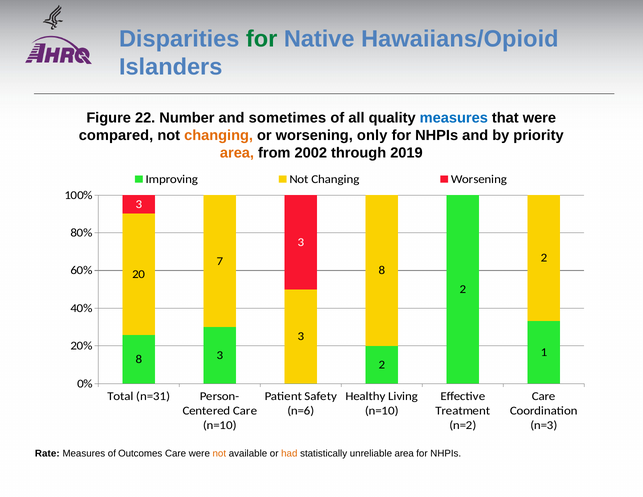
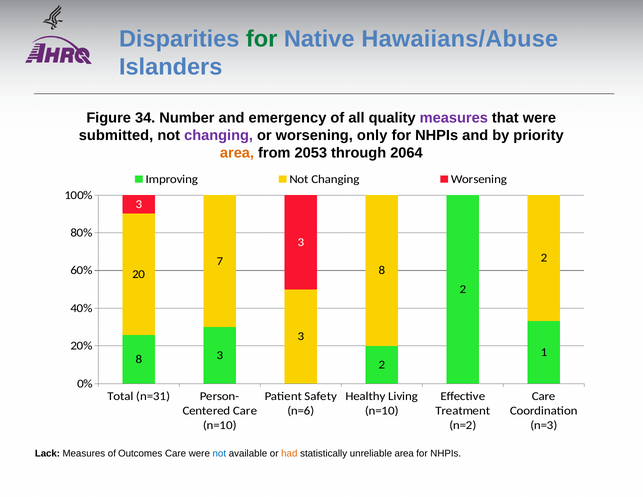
Hawaiians/Opioid: Hawaiians/Opioid -> Hawaiians/Abuse (460, 39)
22: 22 -> 34 (145, 118)
sometimes: sometimes -> emergency (287, 118)
measures colour: blue -> purple (454, 118)
compared: compared -> submitted (116, 135)
changing colour: orange -> purple (219, 135)
2002: 2002 -> 2053 (311, 153)
2019: 2019 -> 2064 (406, 153)
Rate: Rate -> Lack (47, 454)
not colour: orange -> blue (219, 454)
